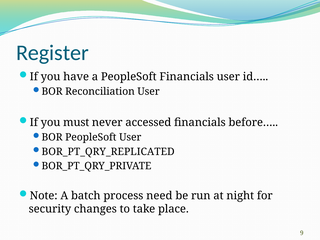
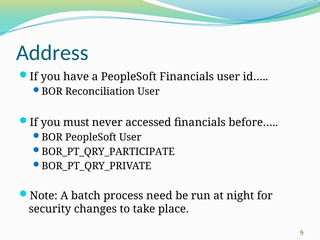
Register: Register -> Address (52, 53)
BOR_PT_QRY_REPLICATED: BOR_PT_QRY_REPLICATED -> BOR_PT_QRY_PARTICIPATE (108, 152)
